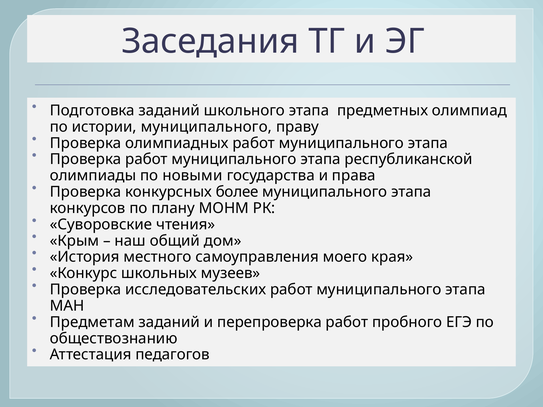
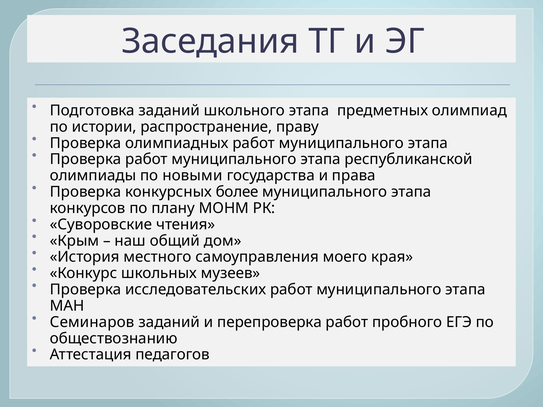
истории муниципального: муниципального -> распространение (206, 127)
Предметам: Предметам -> Семинаров (92, 322)
